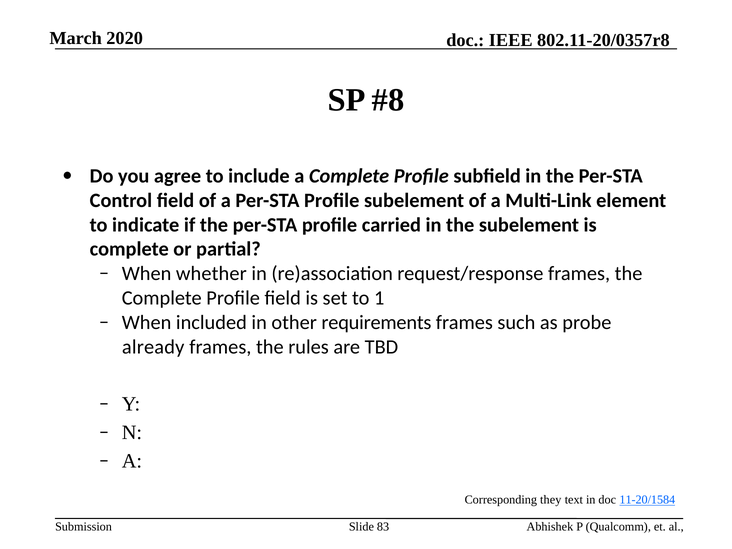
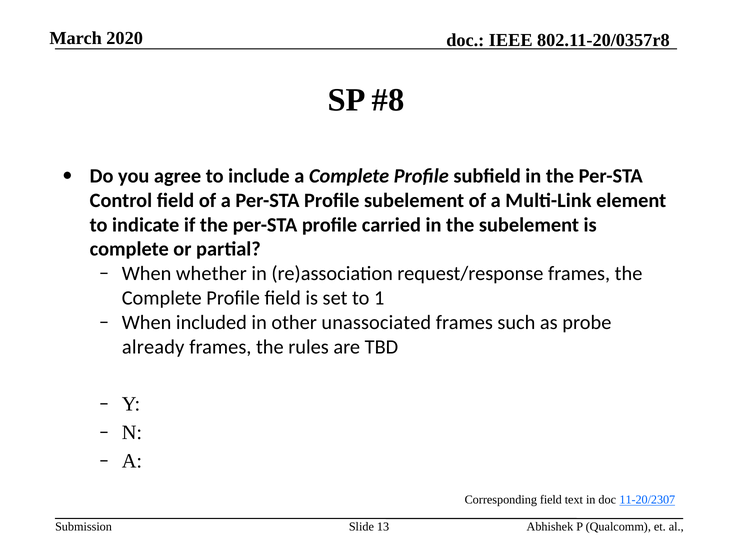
requirements: requirements -> unassociated (376, 323)
Corresponding they: they -> field (551, 500)
11-20/1584: 11-20/1584 -> 11-20/2307 (647, 500)
83: 83 -> 13 (383, 527)
